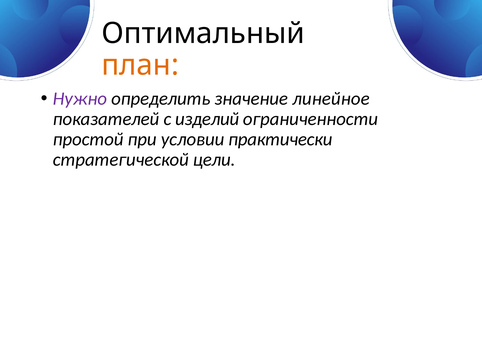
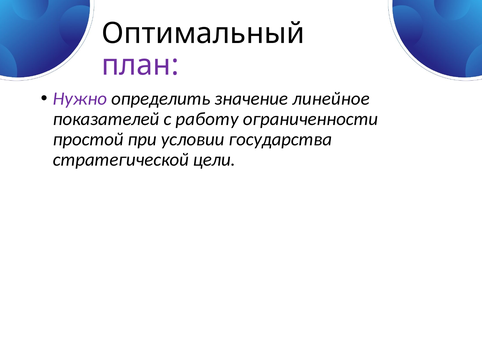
план colour: orange -> purple (140, 65)
изделий: изделий -> работу (207, 119)
практически: практически -> государства (280, 139)
